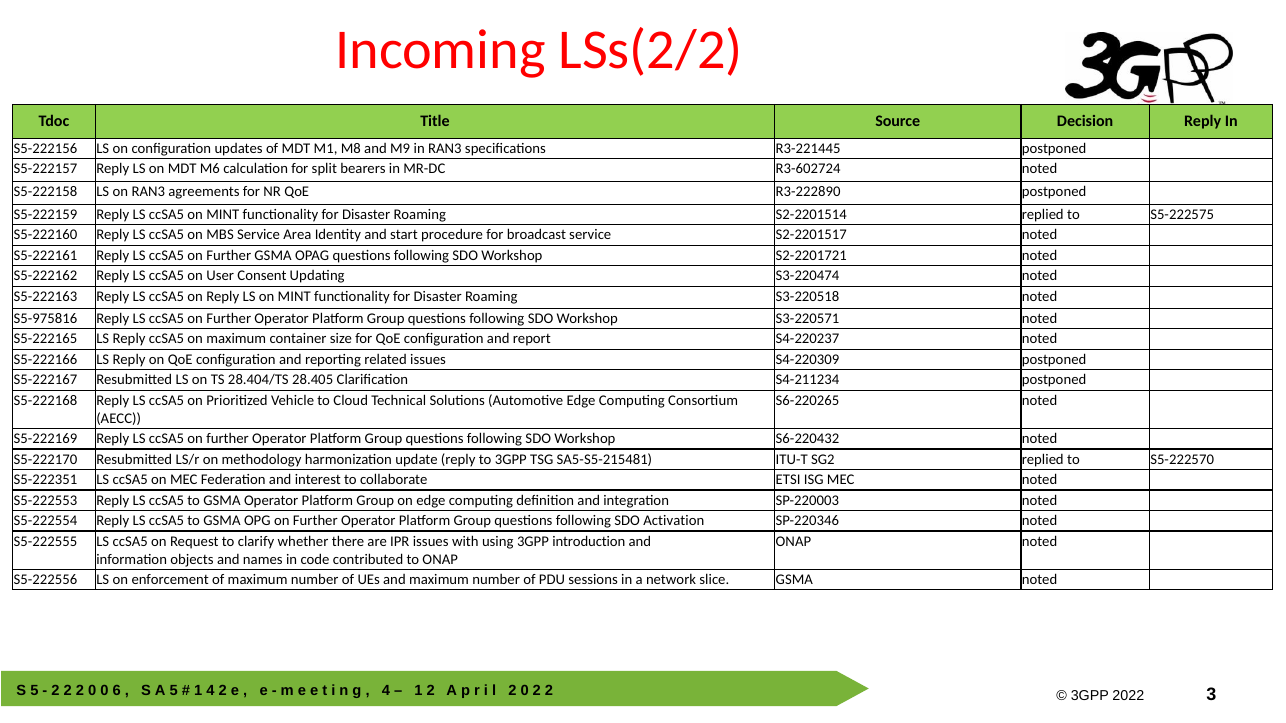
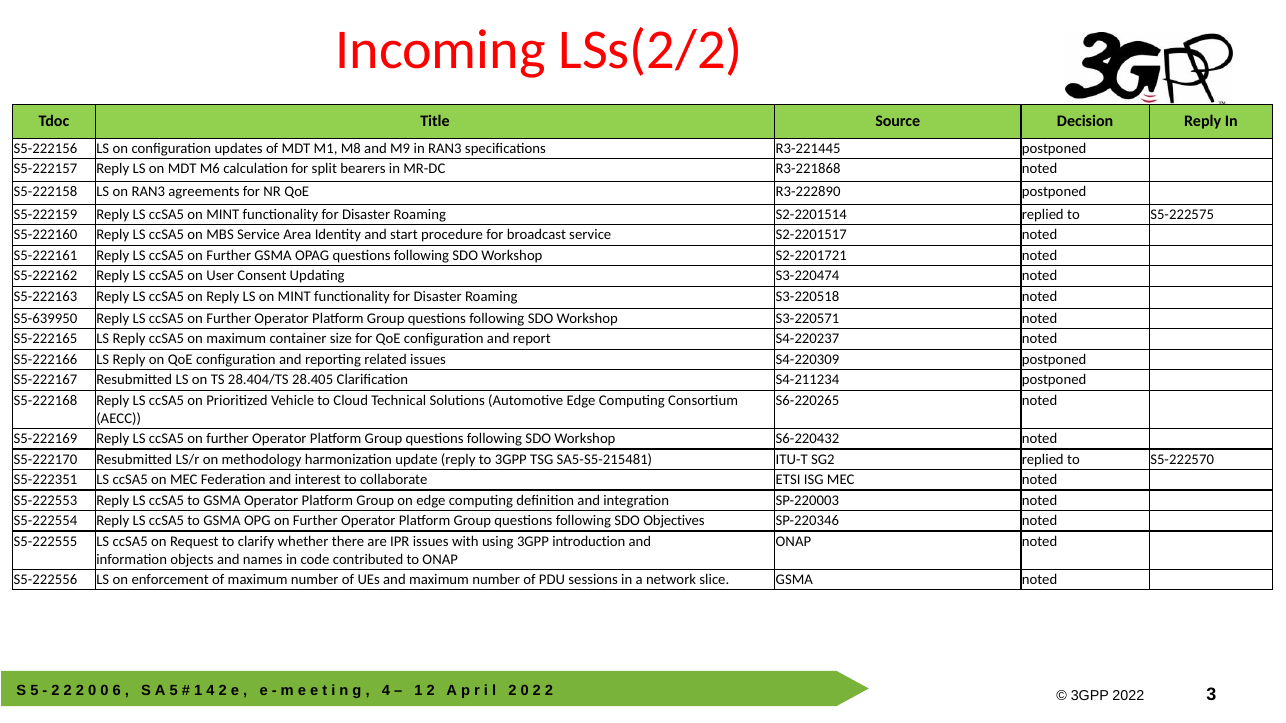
R3-602724: R3-602724 -> R3-221868 (808, 169)
S5-975816: S5-975816 -> S5-639950 (45, 319)
Activation: Activation -> Objectives (674, 521)
